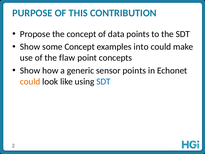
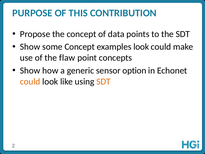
examples into: into -> look (141, 47)
sensor points: points -> option (134, 70)
SDT colour: blue -> orange (104, 81)
